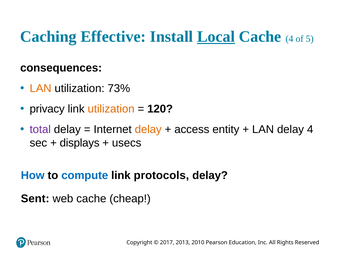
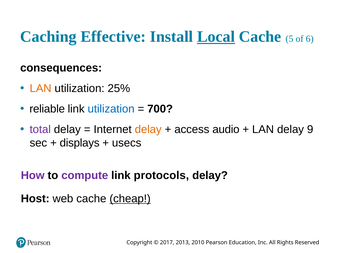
Cache 4: 4 -> 5 (289, 39)
5: 5 -> 6 (310, 39)
73%: 73% -> 25% (119, 88)
privacy: privacy -> reliable (47, 109)
utilization colour: orange -> blue (111, 109)
120: 120 -> 700 (160, 109)
entity: entity -> audio (226, 129)
delay 4: 4 -> 9 (310, 129)
How colour: blue -> purple (33, 175)
compute colour: blue -> purple (85, 175)
Sent: Sent -> Host (35, 198)
cheap underline: none -> present (130, 198)
